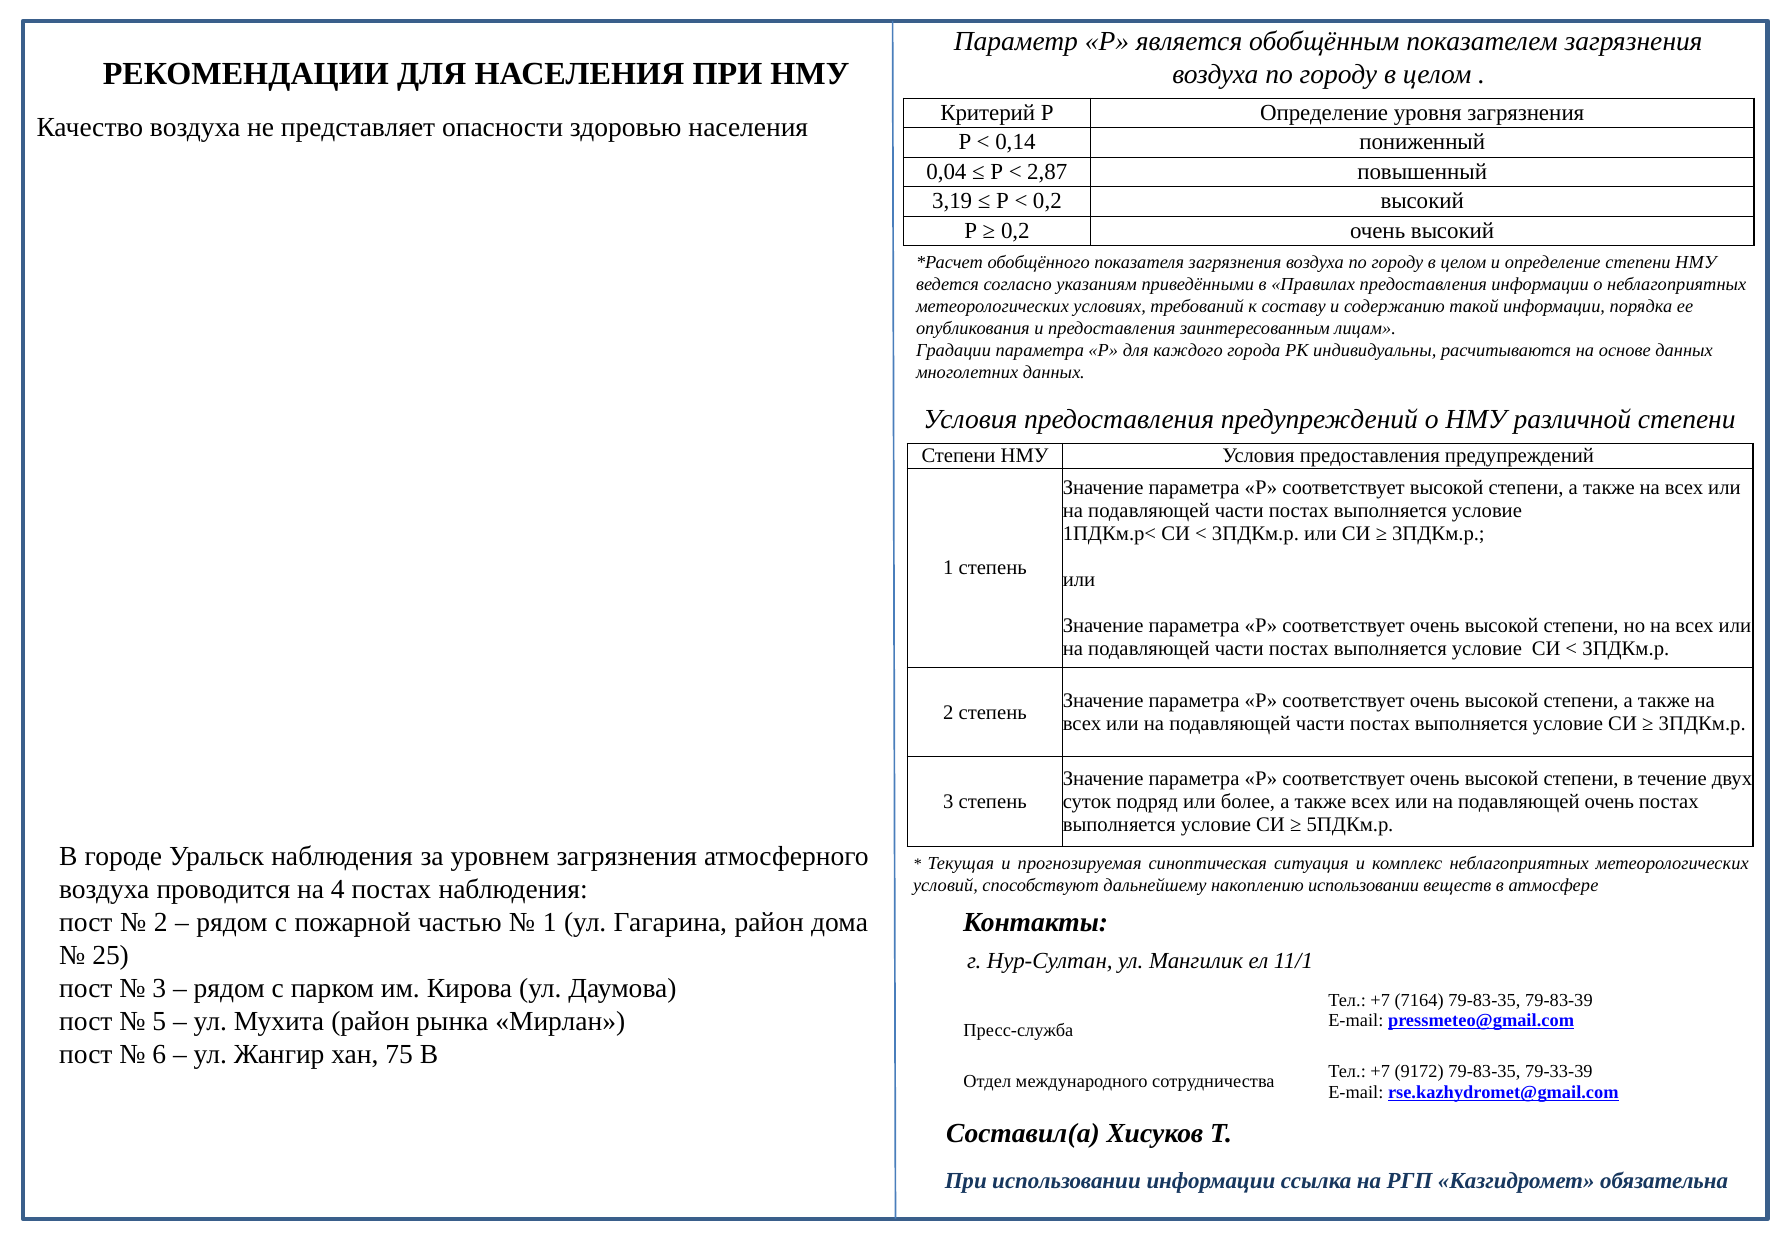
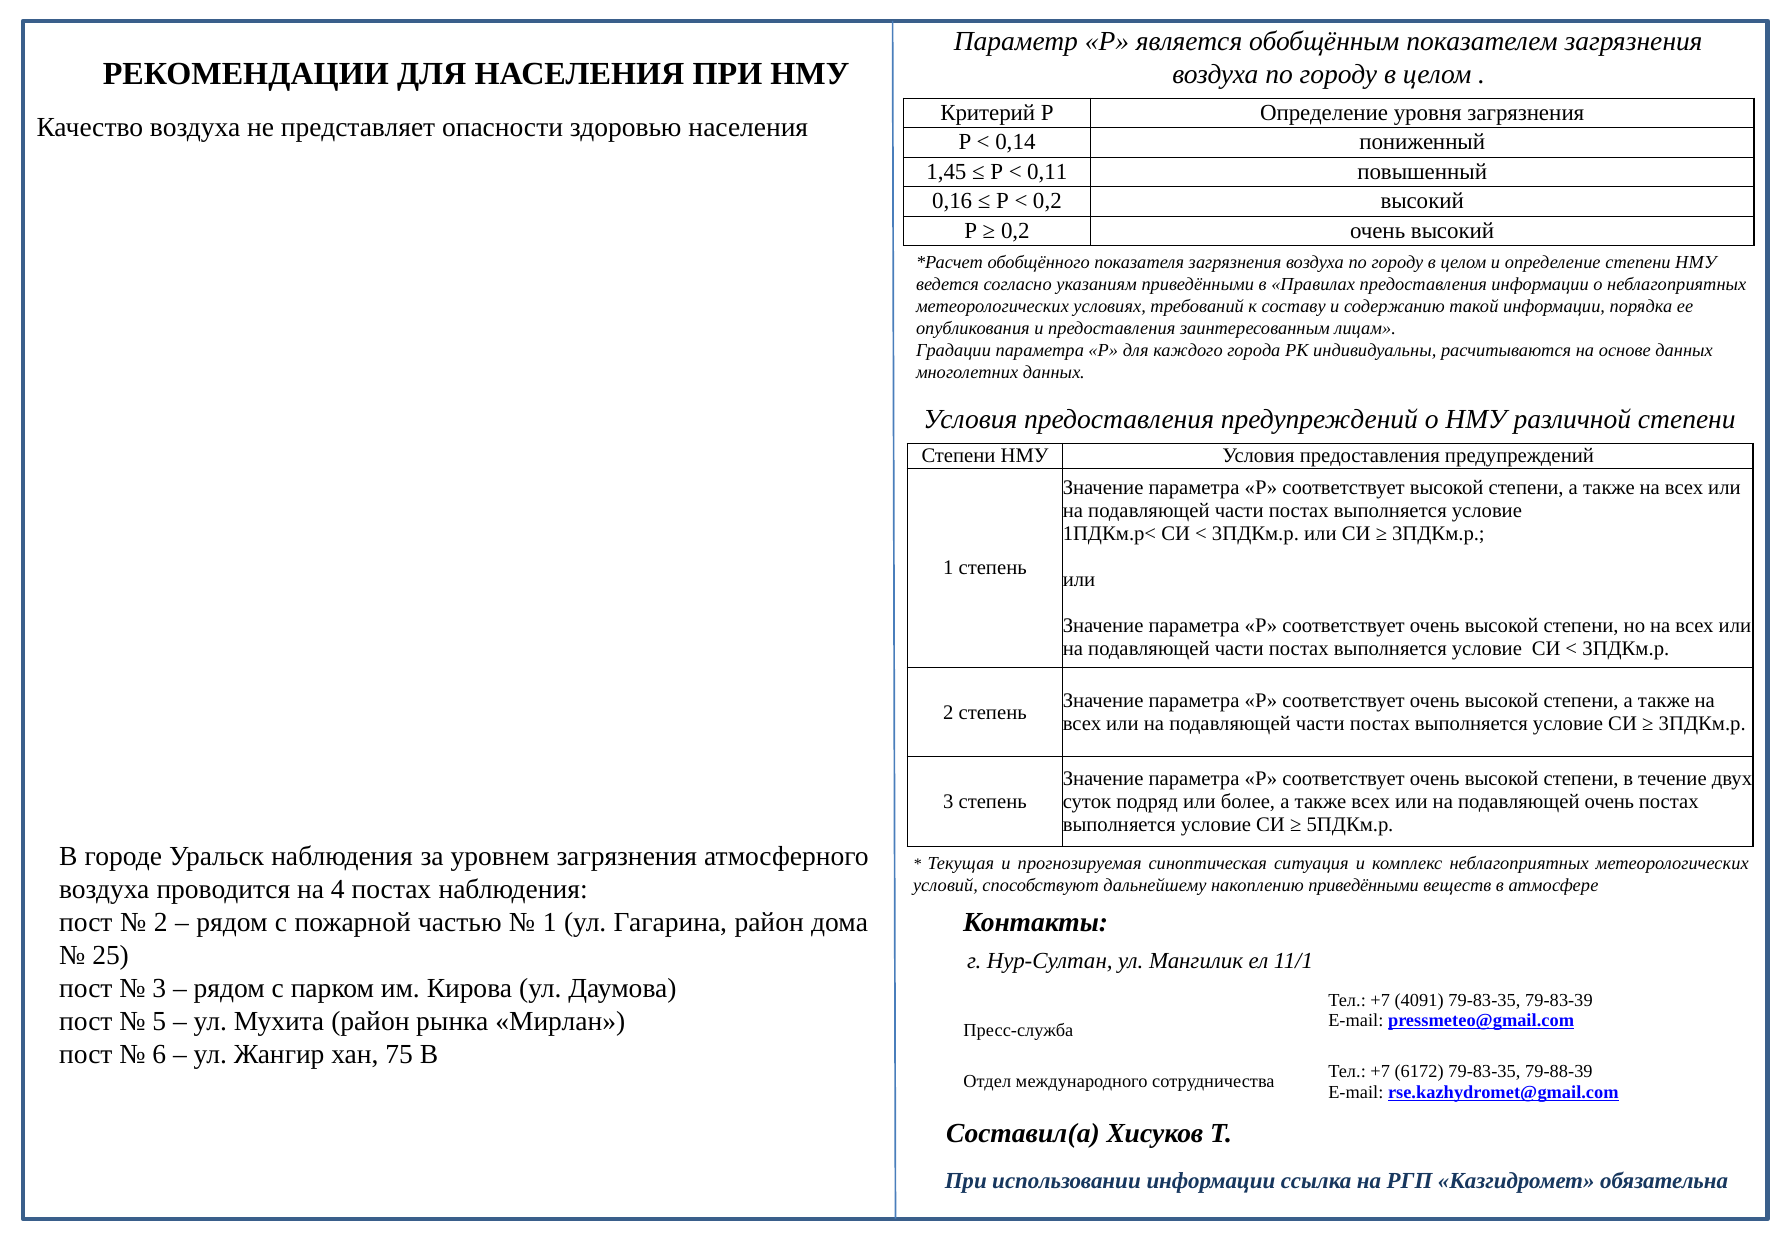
0,04: 0,04 -> 1,45 (946, 172)
2,87: 2,87 -> 0,11 (1047, 172)
3,19: 3,19 -> 0,16 (952, 201)
накоплению использовании: использовании -> приведёнными (1364, 885)
7164: 7164 -> 4091 (1419, 1000)
9172: 9172 -> 6172 (1419, 1072)
79-33-39: 79-33-39 -> 79-88-39 (1559, 1072)
